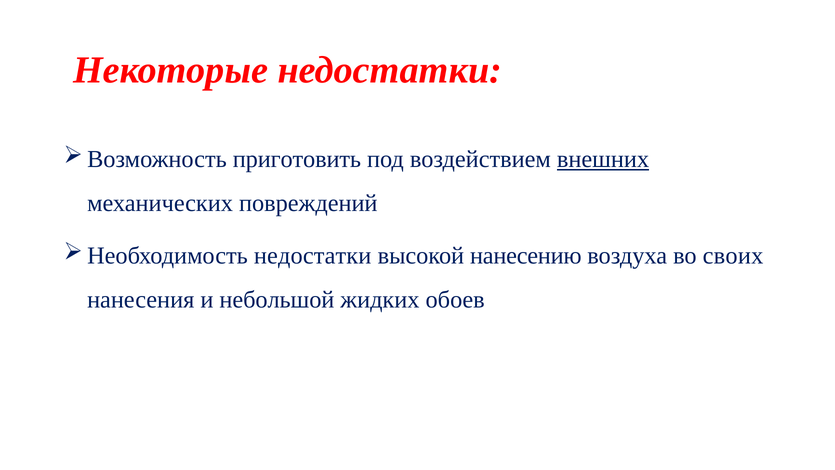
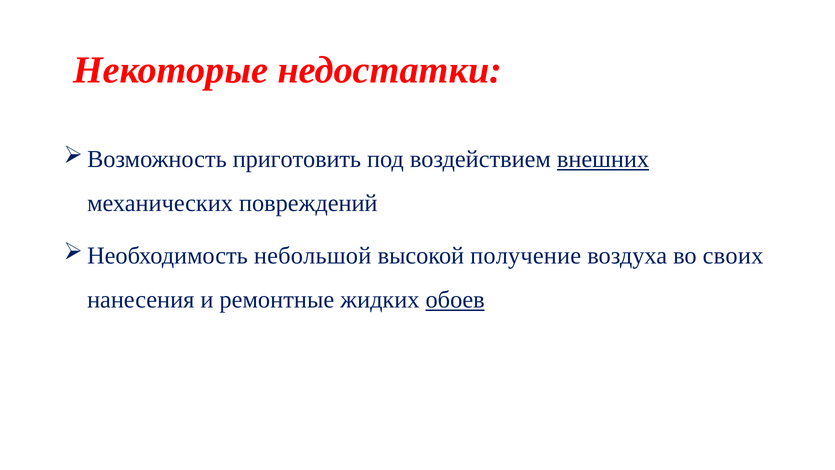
недостатки: недостатки -> небольшой (313, 256)
нанесению: нанесению -> получение (526, 256)
небольшой: небольшой -> ремонтные (277, 299)
обоев underline: none -> present (455, 299)
